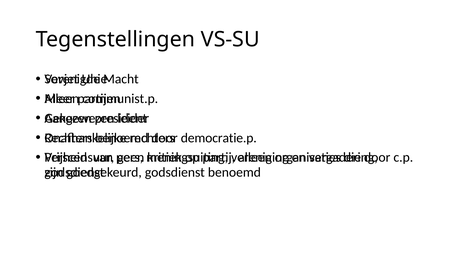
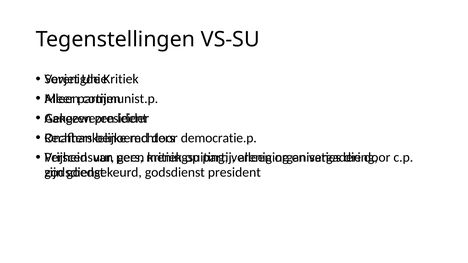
Macht: Macht -> Kritiek (121, 79)
godsdienst benoemd: benoemd -> president (234, 172)
